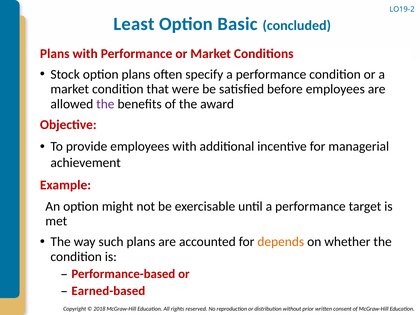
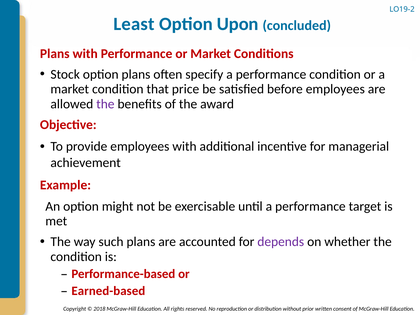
Basic: Basic -> Upon (238, 24)
were: were -> price (186, 89)
depends colour: orange -> purple (281, 242)
